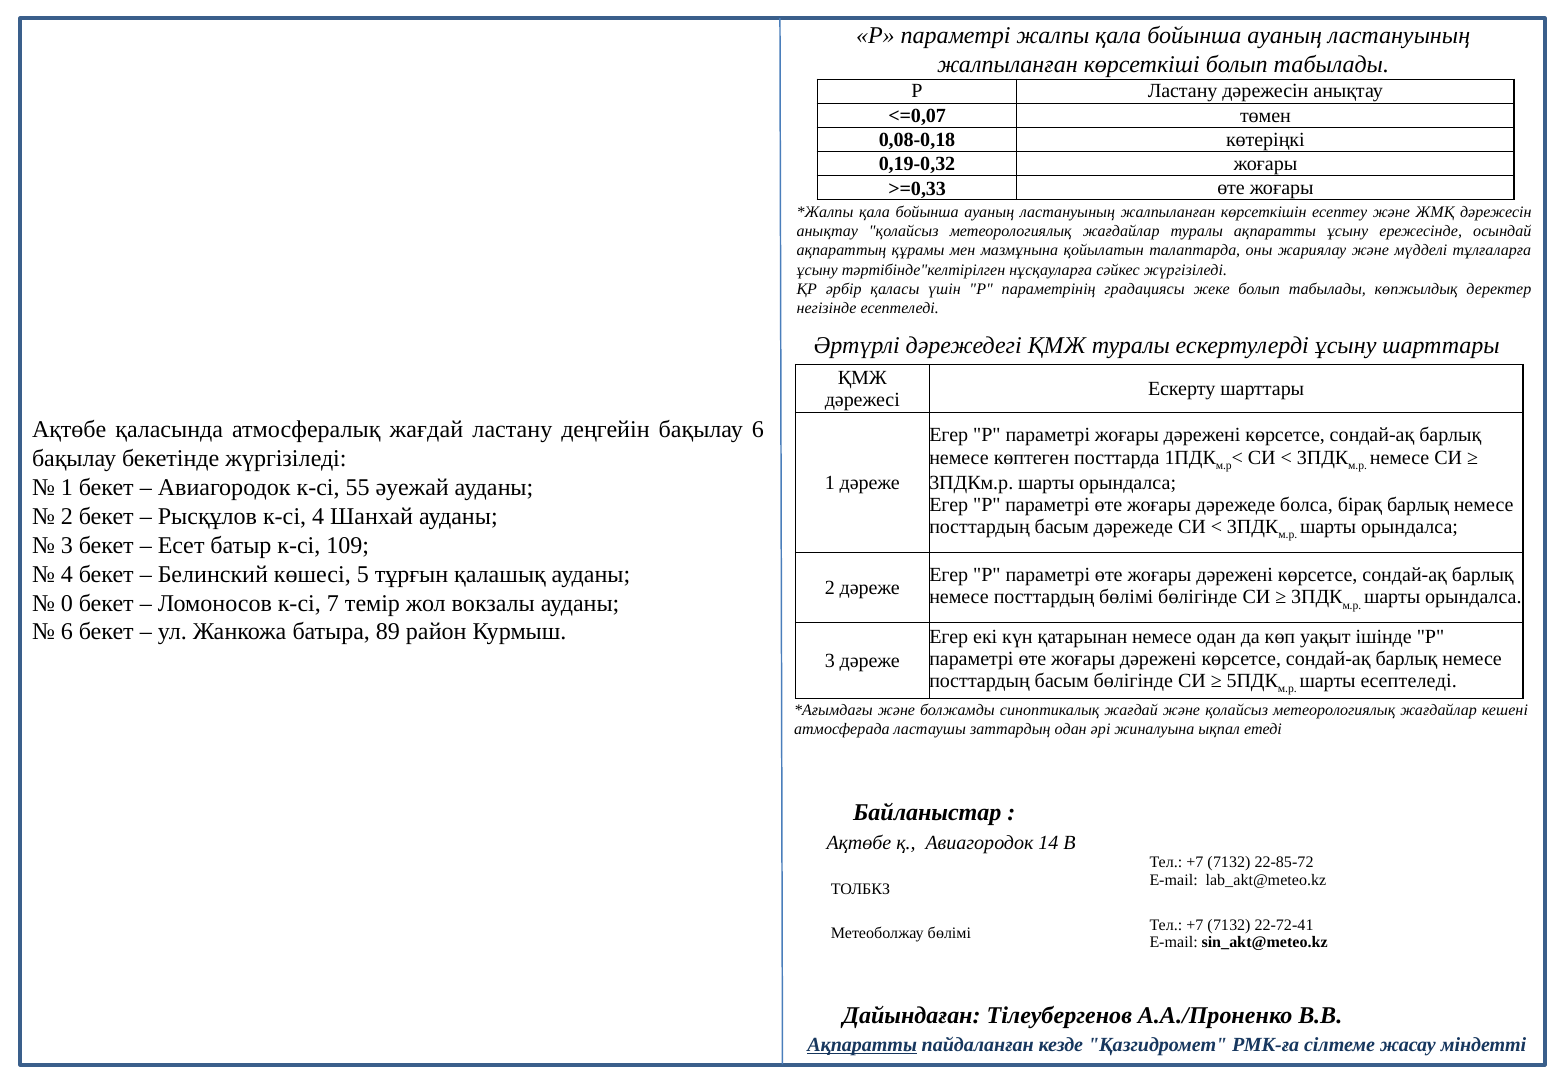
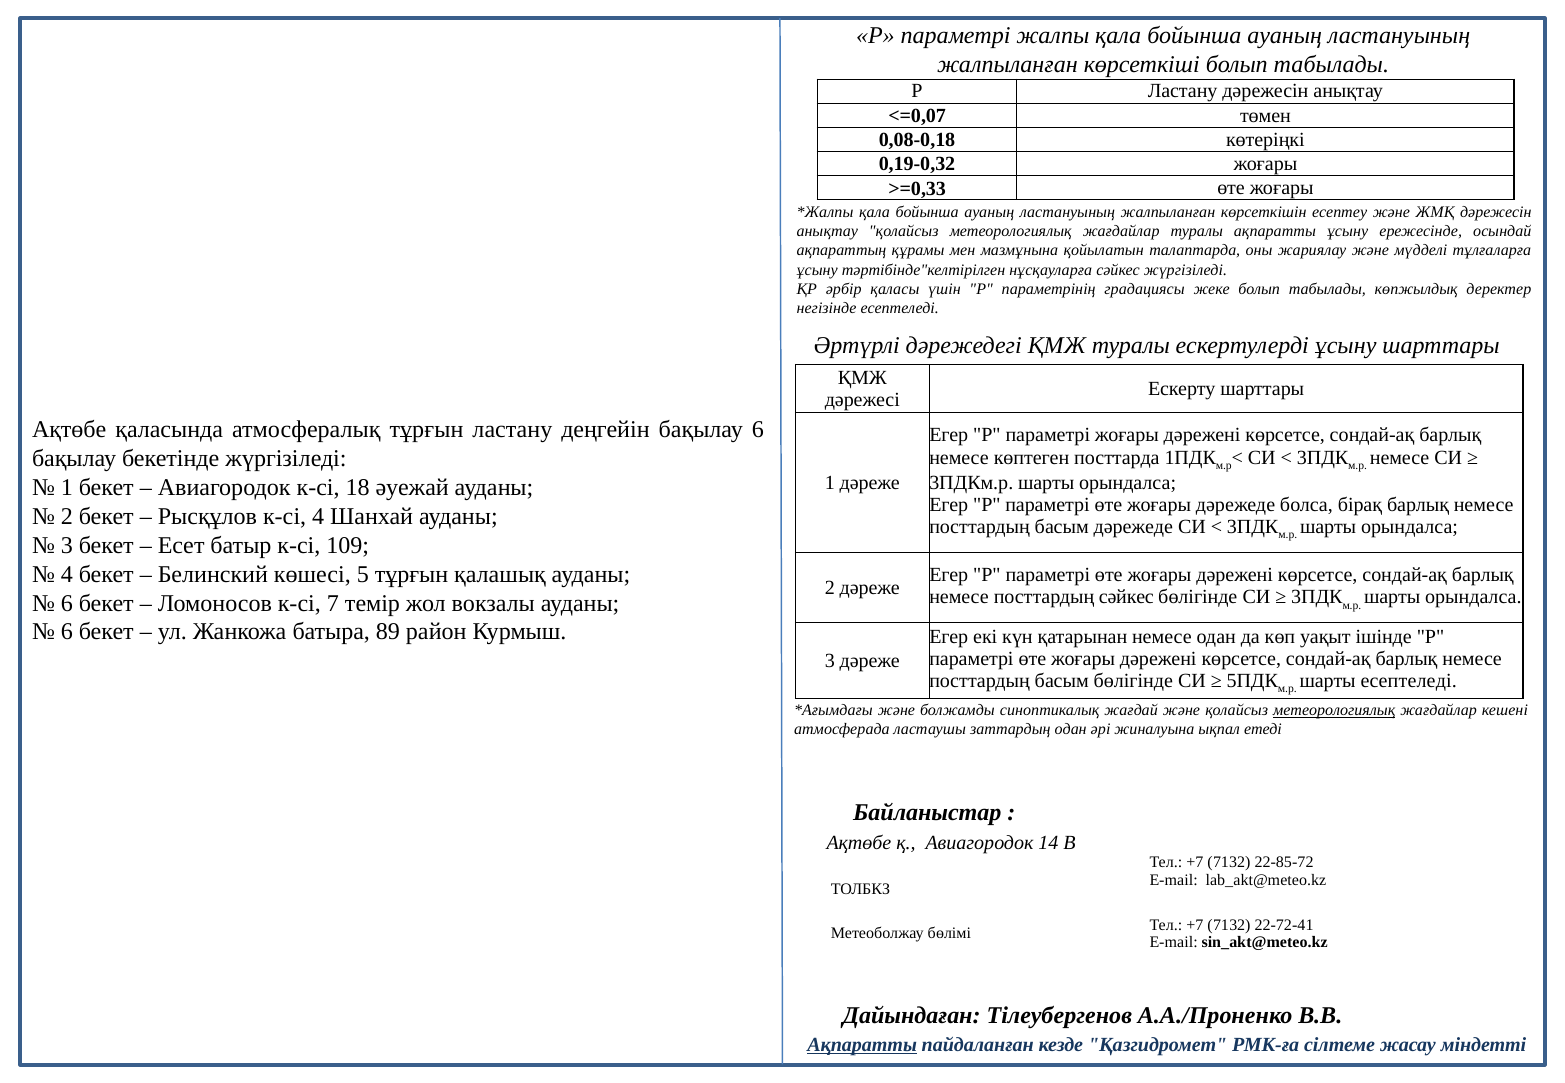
атмосфералық жағдай: жағдай -> тұрғын (426, 430)
55: 55 -> 18 (358, 488)
посттардың бөлімі: бөлімі -> сәйкес (1126, 598)
0: 0 -> 6 (67, 603)
метеорологиялық underline: none -> present (1334, 711)
